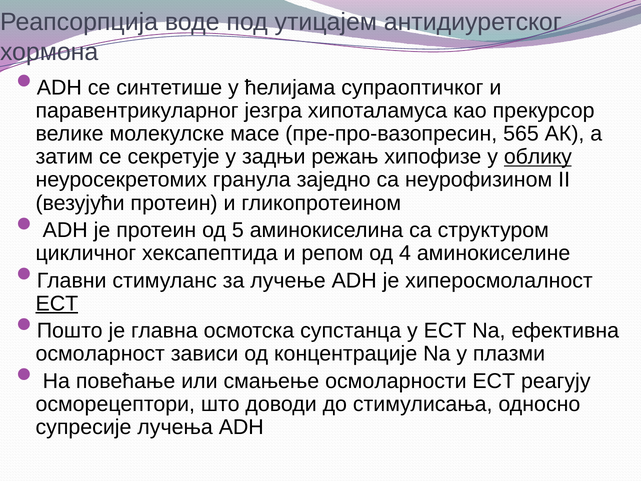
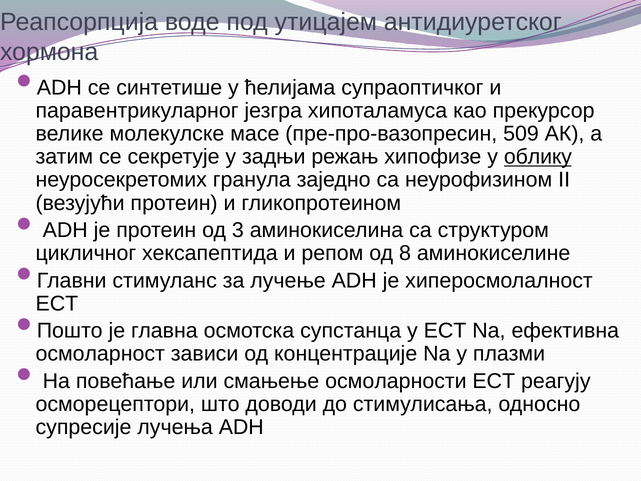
565: 565 -> 509 (521, 134)
5: 5 -> 3 (238, 230)
4: 4 -> 8 (405, 253)
ЕCТ underline: present -> none (57, 303)
